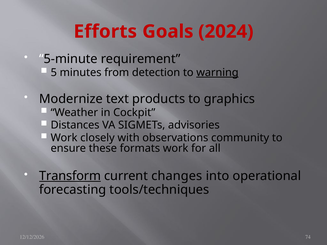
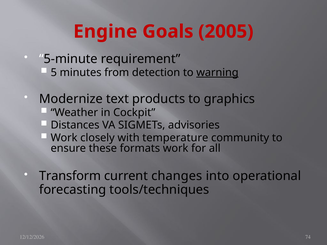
Efforts: Efforts -> Engine (105, 32)
2024: 2024 -> 2005 (226, 32)
observations: observations -> temperature (175, 138)
Transform underline: present -> none (70, 176)
